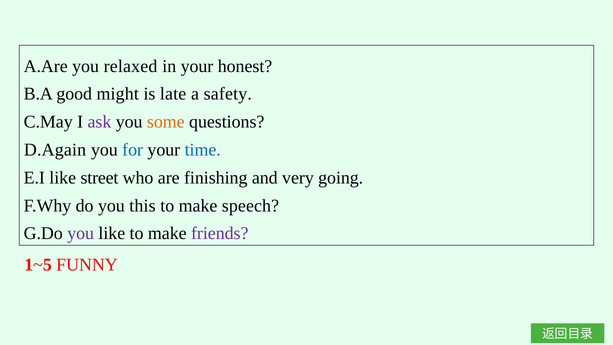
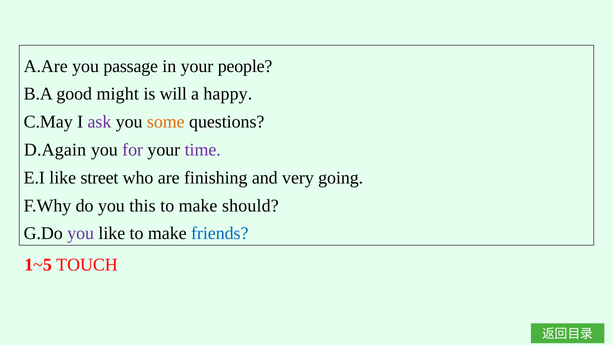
relaxed: relaxed -> passage (131, 66)
honest: honest -> people (245, 66)
late: late -> will (173, 94)
safety: safety -> happy (228, 94)
for colour: blue -> purple (133, 150)
time colour: blue -> purple (203, 150)
speech: speech -> should (250, 206)
friends colour: purple -> blue (220, 233)
FUNNY: FUNNY -> TOUCH (87, 265)
